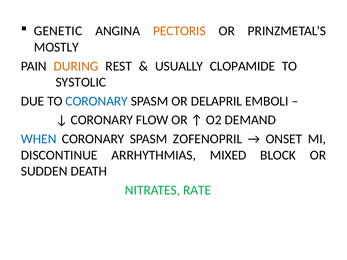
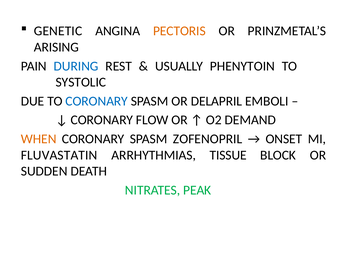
MOSTLY: MOSTLY -> ARISING (56, 47)
DURING colour: orange -> blue (76, 66)
CLOPAMIDE: CLOPAMIDE -> PHENYTOIN (242, 66)
WHEN colour: blue -> orange (39, 139)
DISCONTINUE: DISCONTINUE -> FLUVASTATIN (59, 155)
MIXED: MIXED -> TISSUE (228, 155)
RATE: RATE -> PEAK (197, 190)
